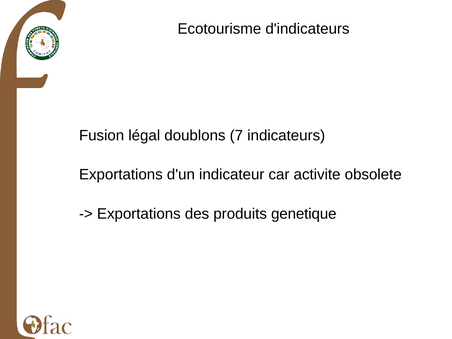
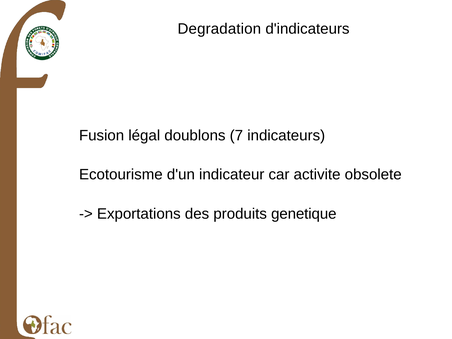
Ecotourisme: Ecotourisme -> Degradation (219, 29)
Exportations: Exportations -> Ecotourisme (121, 175)
